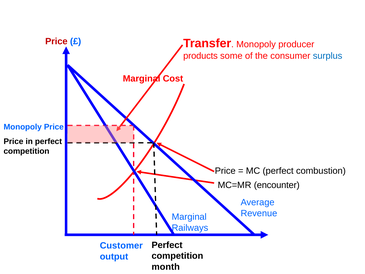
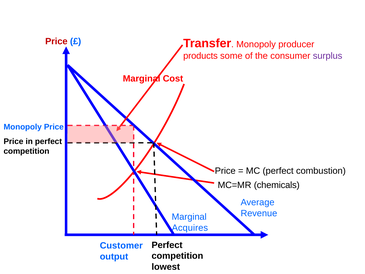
surplus colour: blue -> purple (328, 56)
encounter: encounter -> chemicals (277, 185)
Railways: Railways -> Acquires (190, 228)
month: month -> lowest (166, 267)
